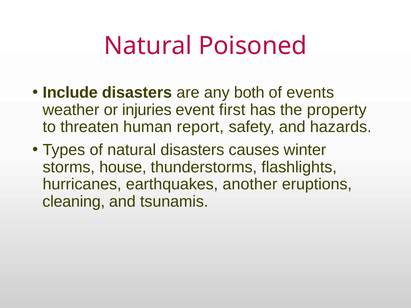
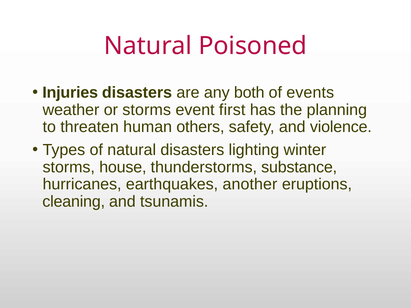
Include: Include -> Injuries (70, 93)
or injuries: injuries -> storms (147, 110)
property: property -> planning (337, 110)
report: report -> others (200, 127)
hazards: hazards -> violence (341, 127)
causes: causes -> lighting (254, 150)
flashlights: flashlights -> substance (299, 167)
